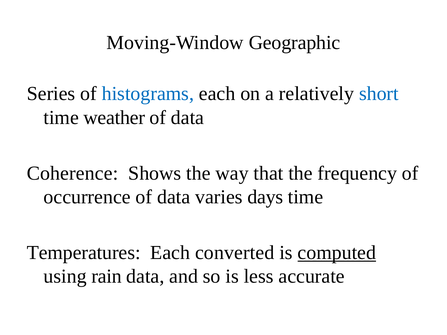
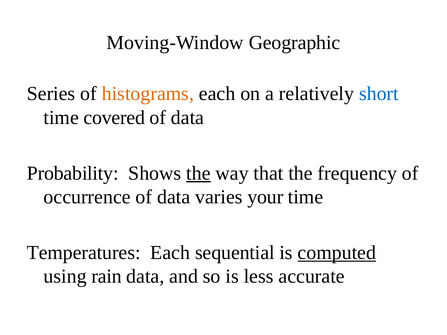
histograms colour: blue -> orange (148, 94)
weather: weather -> covered (114, 118)
Coherence: Coherence -> Probability (73, 173)
the underline: none -> present (198, 173)
days: days -> your (265, 197)
converted: converted -> sequential (235, 253)
